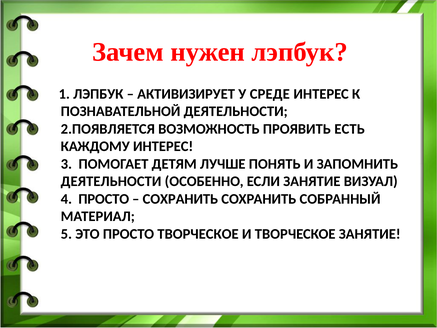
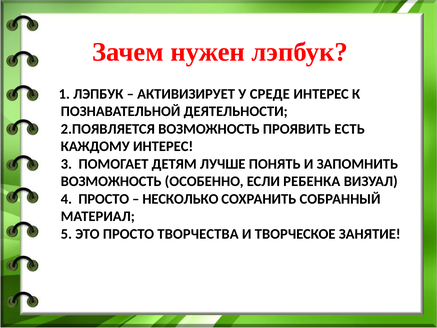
ДЕЯТЕЛЬНОСТИ: ДЕЯТЕЛЬНОСТИ -> ВОЗМОЖНОСТЬ (111, 181)
ЕСЛИ ЗАНЯТИЕ: ЗАНЯТИЕ -> РЕБЕНКА (312, 181)
СОХРАНИТЬ: СОХРАНИТЬ -> НЕСКОЛЬКО (180, 199)
ПРОСТО ТВОРЧЕСКОЕ: ТВОРЧЕСКОЕ -> ТВОРЧЕСТВА (198, 234)
